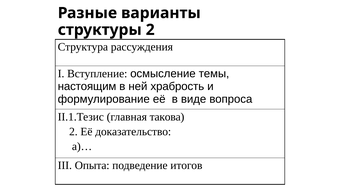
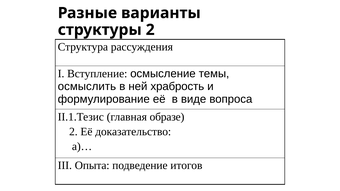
настоящим: настоящим -> осмыслить (87, 87)
такова: такова -> образе (167, 117)
